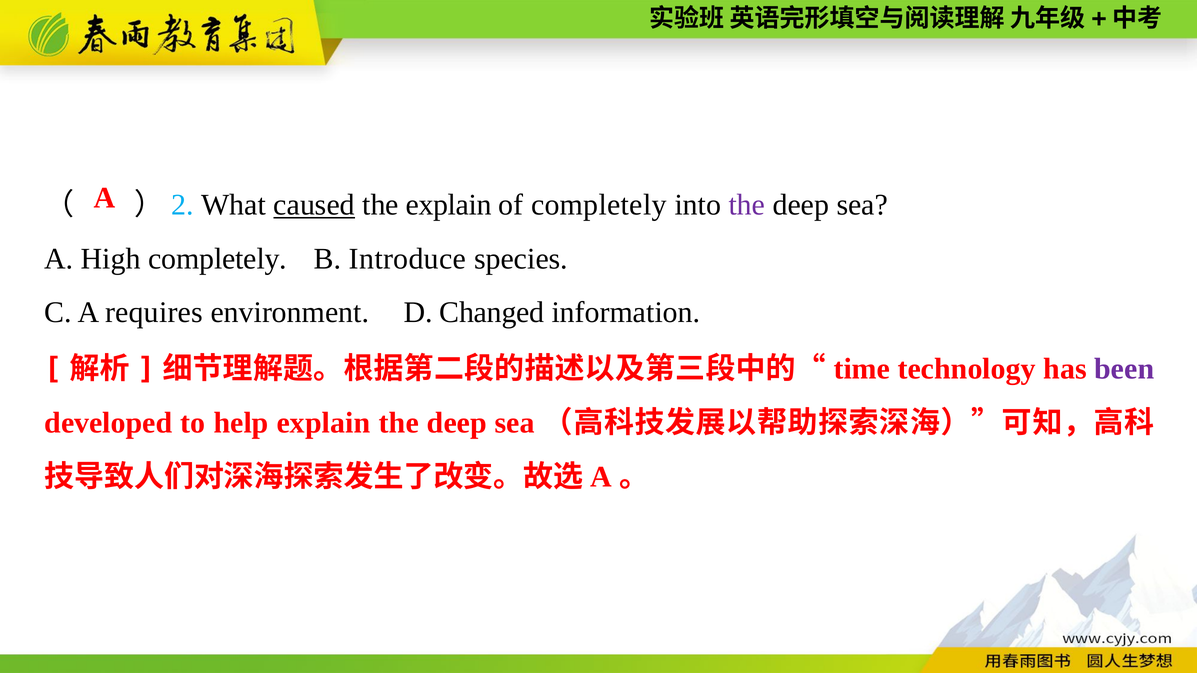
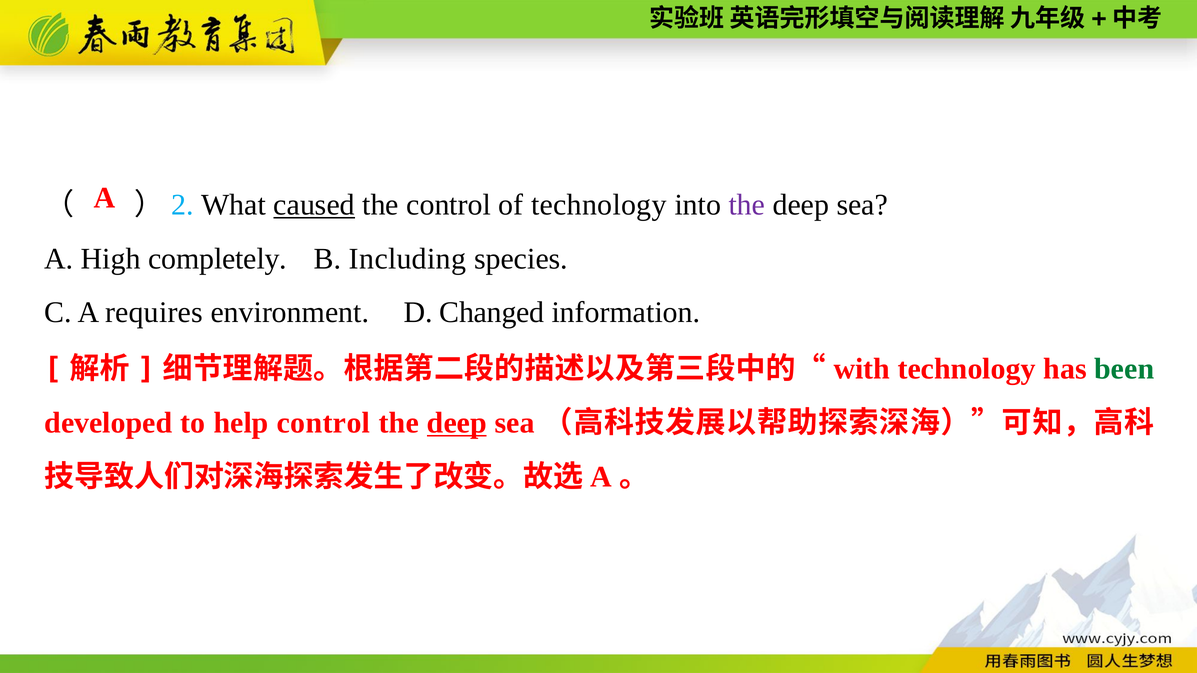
the explain: explain -> control (449, 205)
of completely: completely -> technology (599, 205)
Introduce: Introduce -> Including (408, 259)
time: time -> with (862, 369)
been colour: purple -> green (1124, 369)
help explain: explain -> control (323, 423)
deep underline: none -> present (457, 423)
